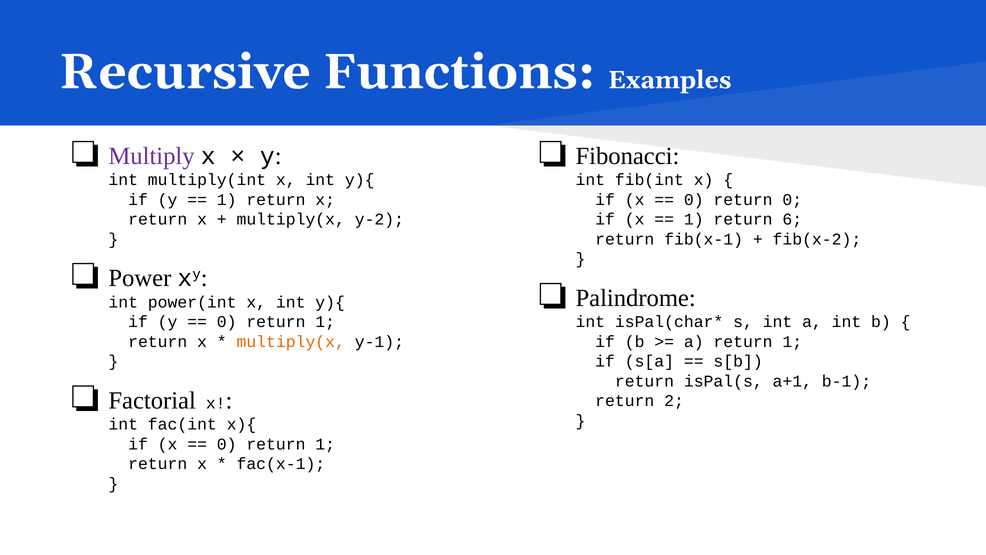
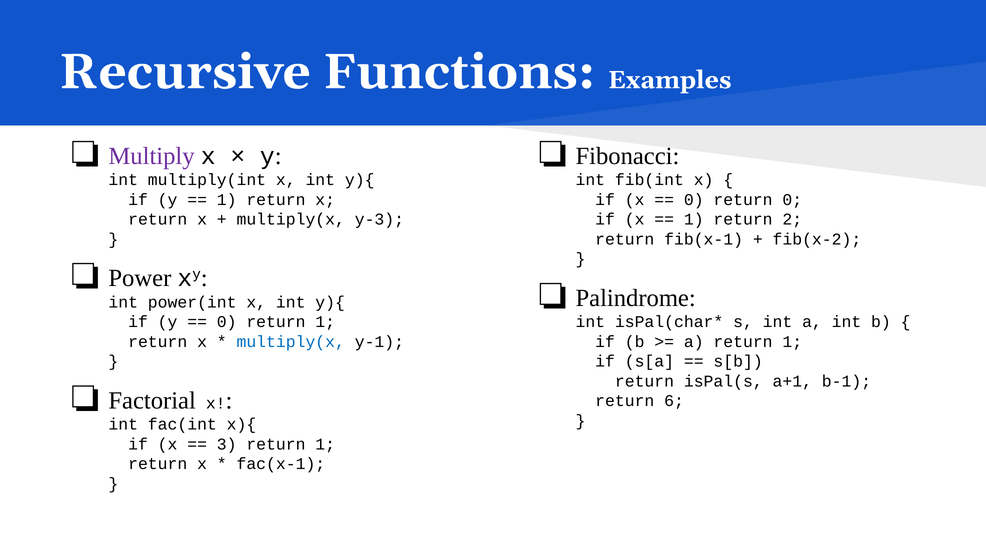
y-2: y-2 -> y-3 (379, 219)
6: 6 -> 2 (792, 219)
multiply(x colour: orange -> blue (291, 341)
2: 2 -> 6 (674, 401)
0: 0 -> 3 (227, 444)
